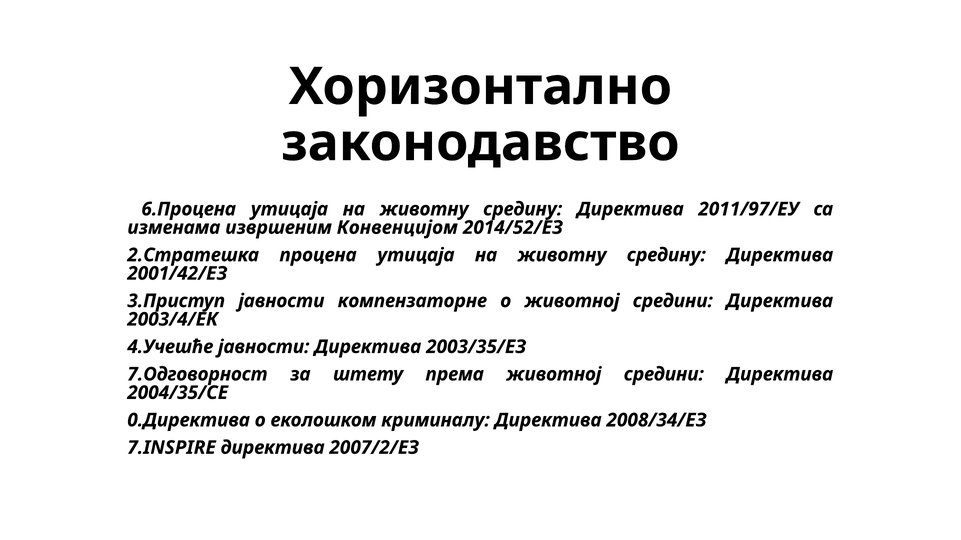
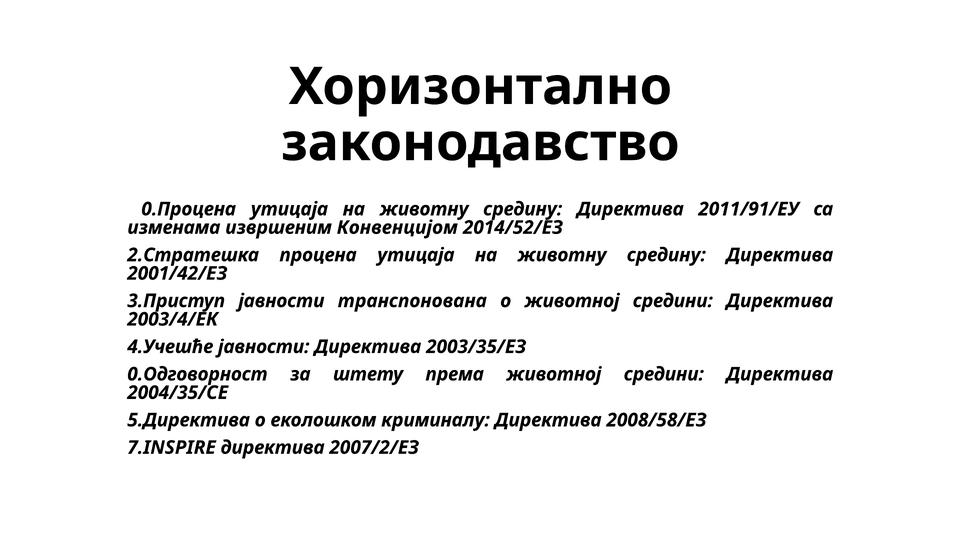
6.Процена: 6.Процена -> 0.Процена (189, 209)
2011/97/EУ: 2011/97/EУ -> 2011/91/EУ (749, 209)
компензаторне: компензаторне -> транспонована (412, 301)
7.Одговорност: 7.Одговорност -> 0.Одговорност (197, 375)
0.Директива: 0.Директива -> 5.Директива (189, 421)
2008/34/EЗ: 2008/34/EЗ -> 2008/58/EЗ (656, 421)
